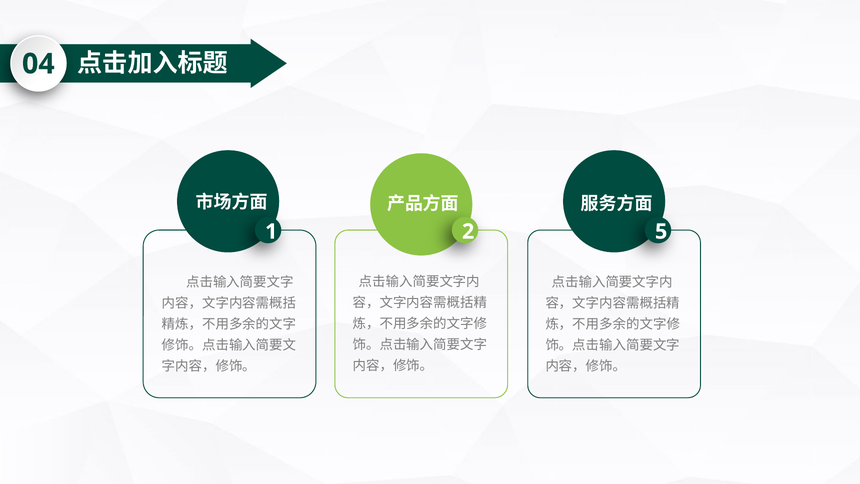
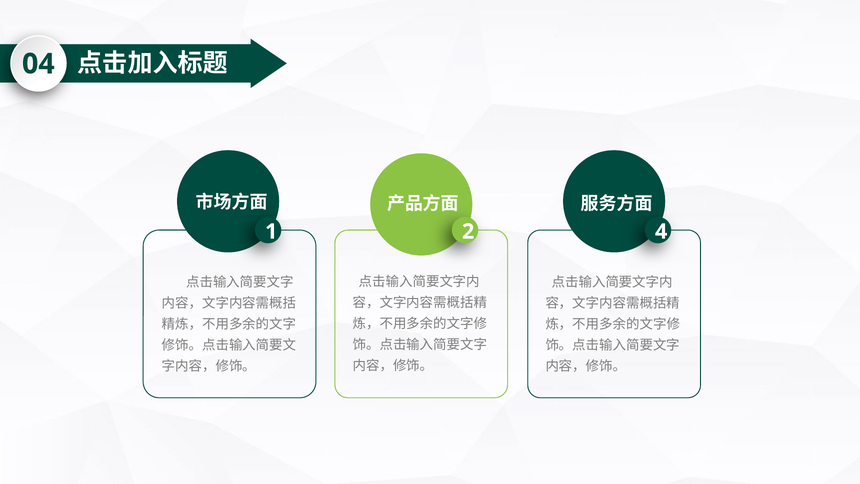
5: 5 -> 4 (661, 231)
